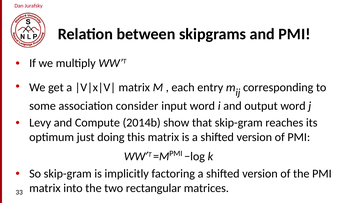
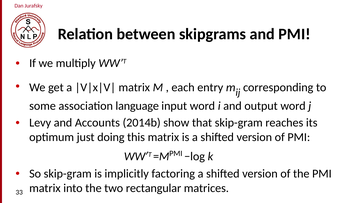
consider: consider -> language (137, 106)
Compute: Compute -> Accounts (97, 123)
